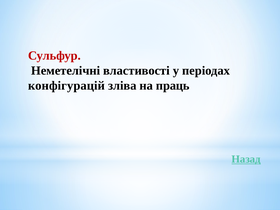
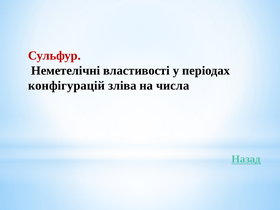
праць: праць -> числа (173, 86)
